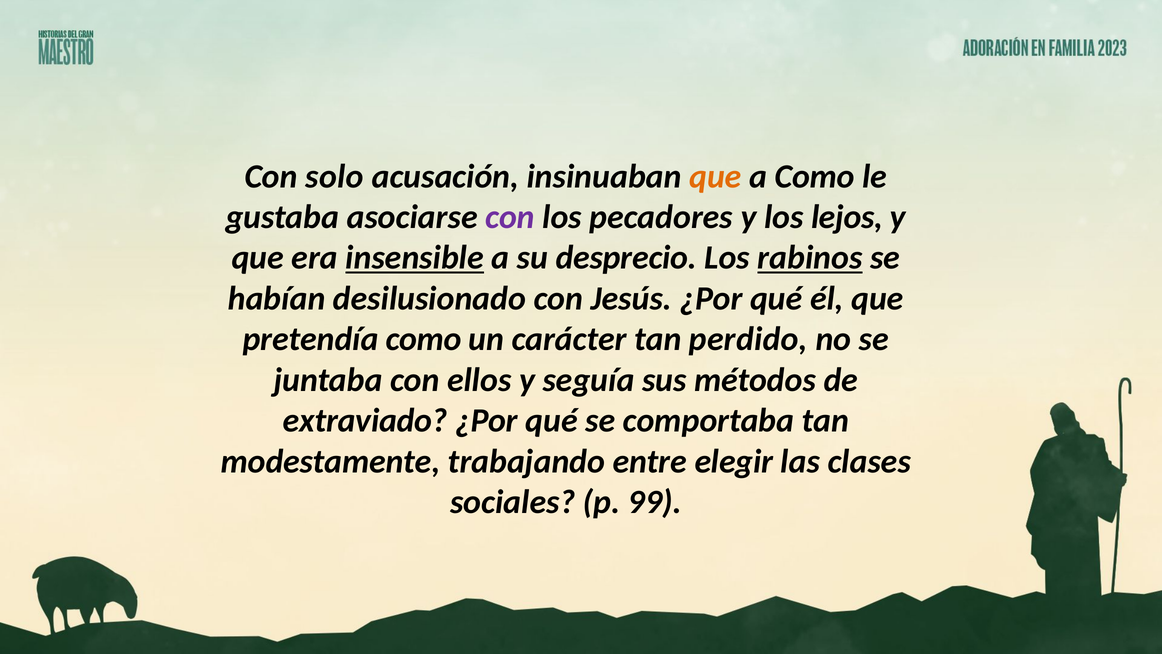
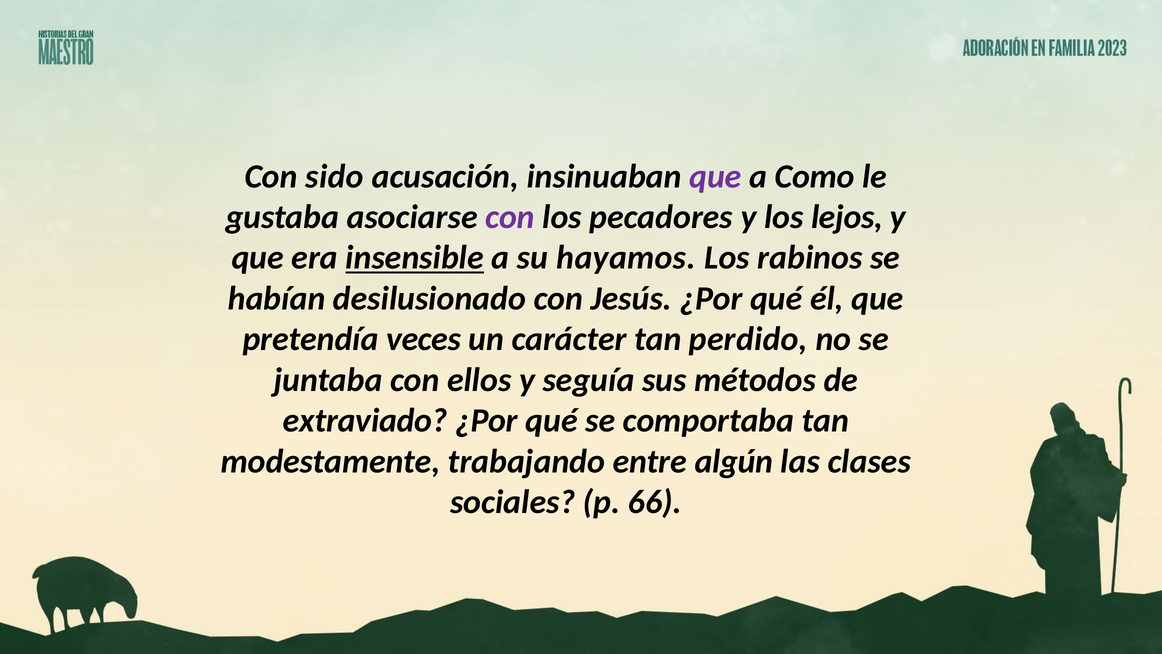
solo: solo -> sido (335, 176)
que colour: orange -> purple (715, 176)
desprecio: desprecio -> hayamos (626, 258)
rabinos underline: present -> none (810, 258)
pretendía como: como -> veces (424, 339)
elegir: elegir -> algún (734, 461)
99: 99 -> 66 (655, 502)
